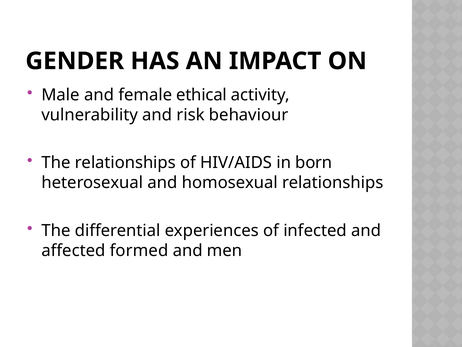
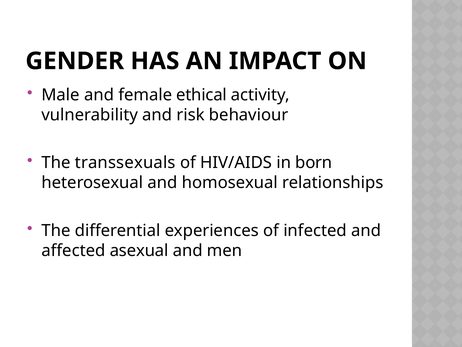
The relationships: relationships -> transsexuals (125, 163)
formed: formed -> asexual (139, 250)
